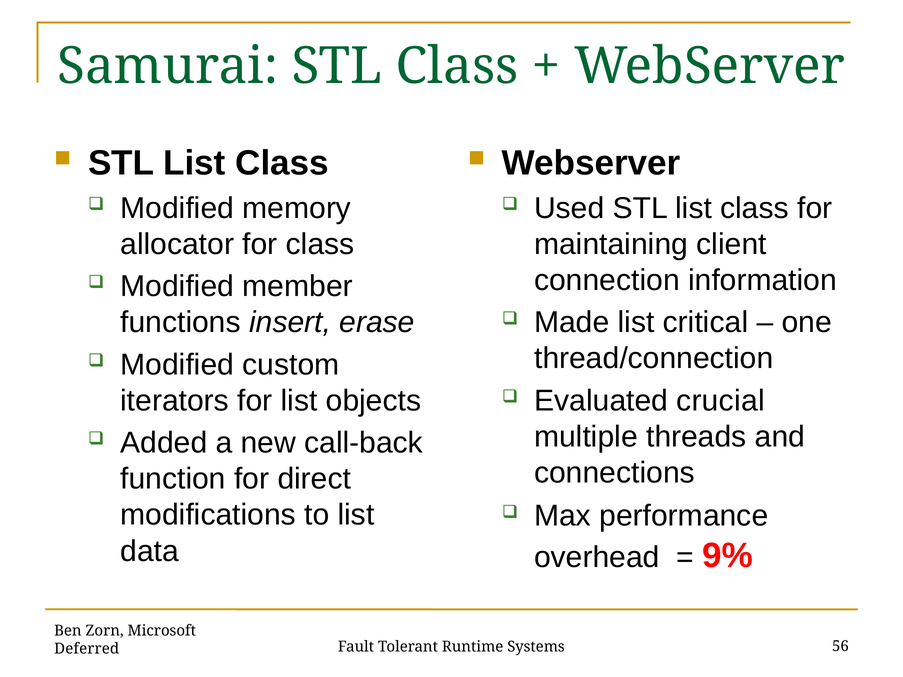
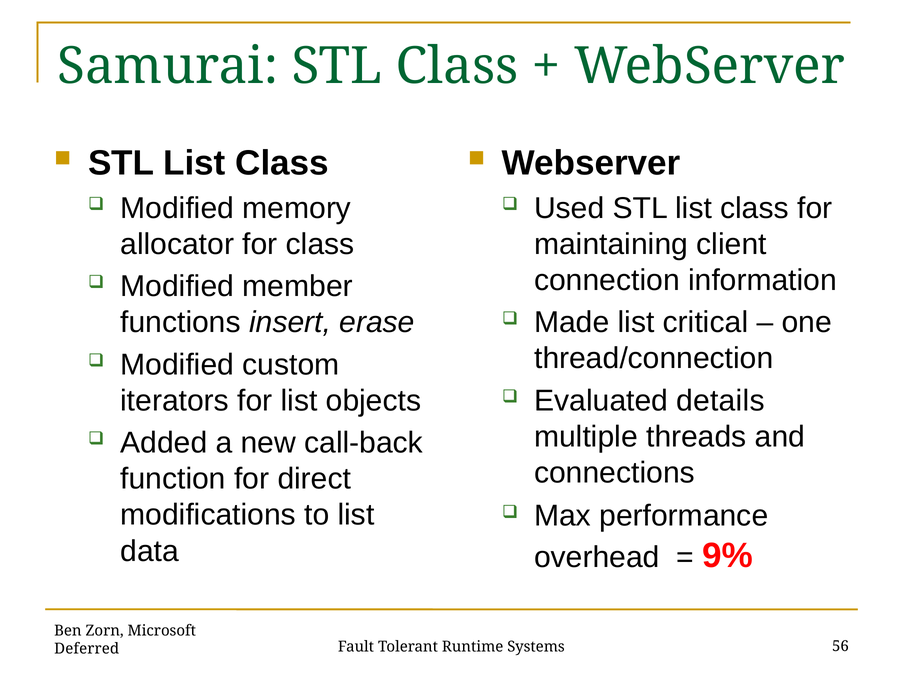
crucial: crucial -> details (721, 401)
